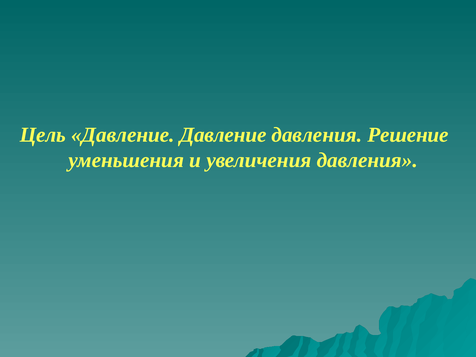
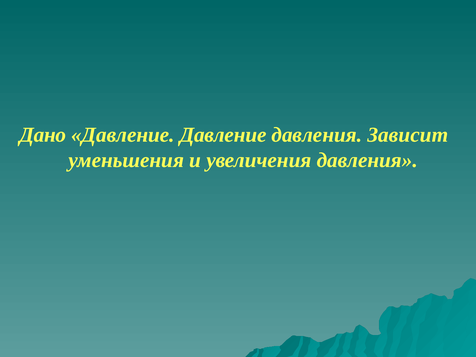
Цель: Цель -> Дано (43, 135)
Решение: Решение -> Зависит (408, 135)
